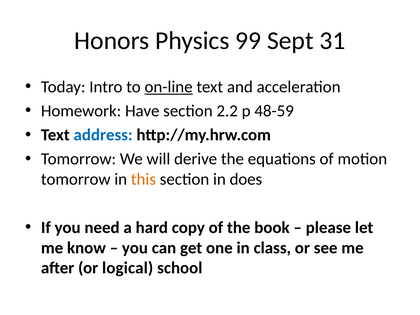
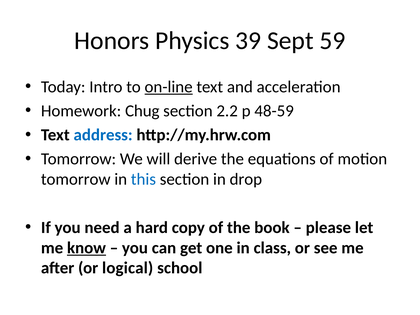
99: 99 -> 39 (248, 41)
31: 31 -> 59 (332, 41)
Have: Have -> Chug (142, 111)
this colour: orange -> blue (143, 179)
does: does -> drop (246, 179)
know underline: none -> present (86, 248)
